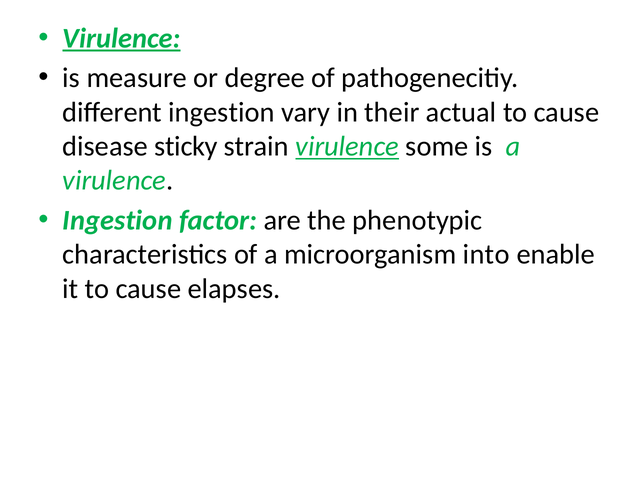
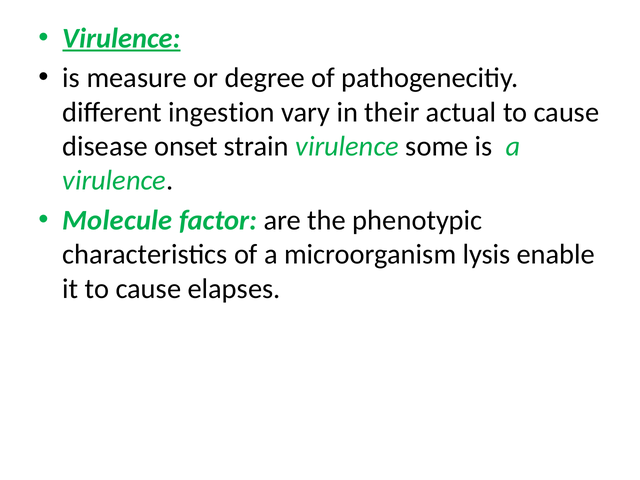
sticky: sticky -> onset (186, 146)
virulence underline: present -> none (347, 146)
Ingestion: Ingestion -> Molecule (117, 220)
into: into -> lysis (486, 254)
